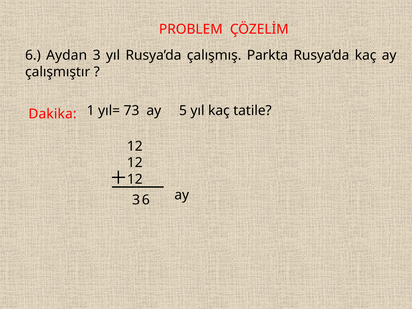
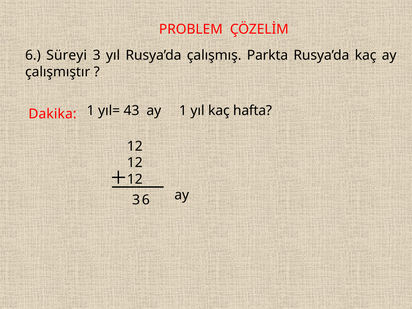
Aydan: Aydan -> Süreyi (67, 55)
73: 73 -> 43 (132, 111)
ay 5: 5 -> 1 (183, 111)
tatile: tatile -> hafta (253, 111)
